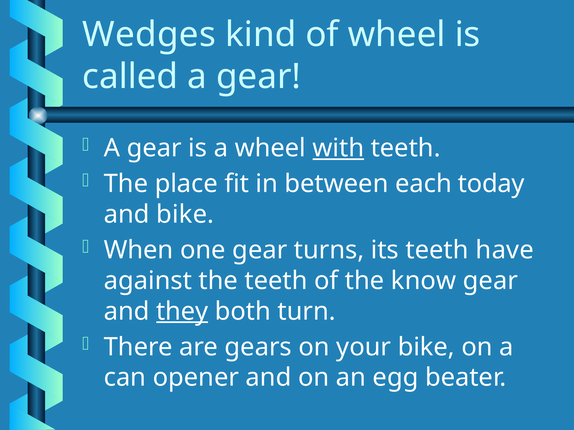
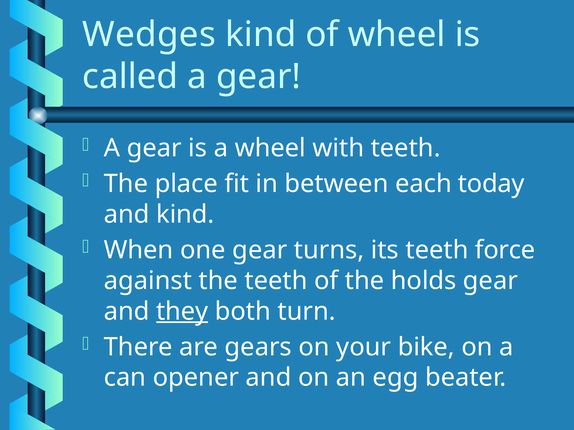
with underline: present -> none (338, 148)
and bike: bike -> kind (185, 215)
have: have -> force (505, 250)
know: know -> holds (424, 281)
